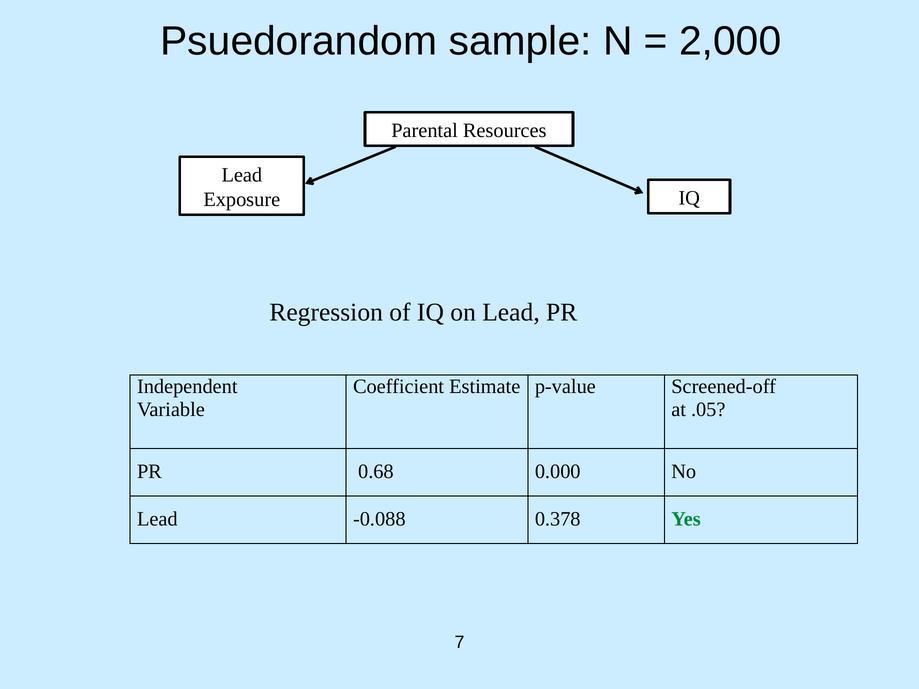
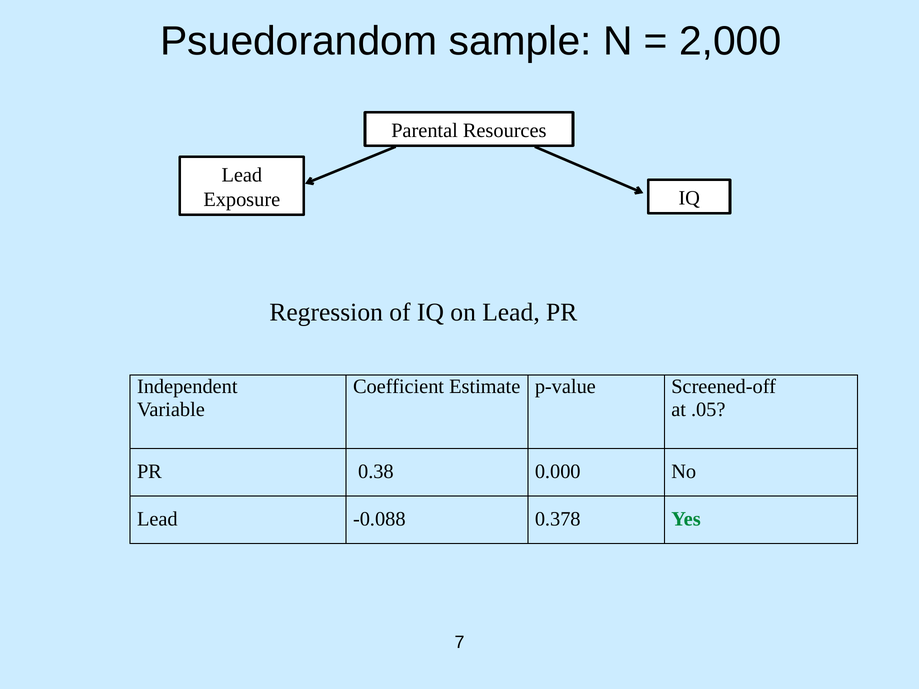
0.68: 0.68 -> 0.38 (376, 472)
